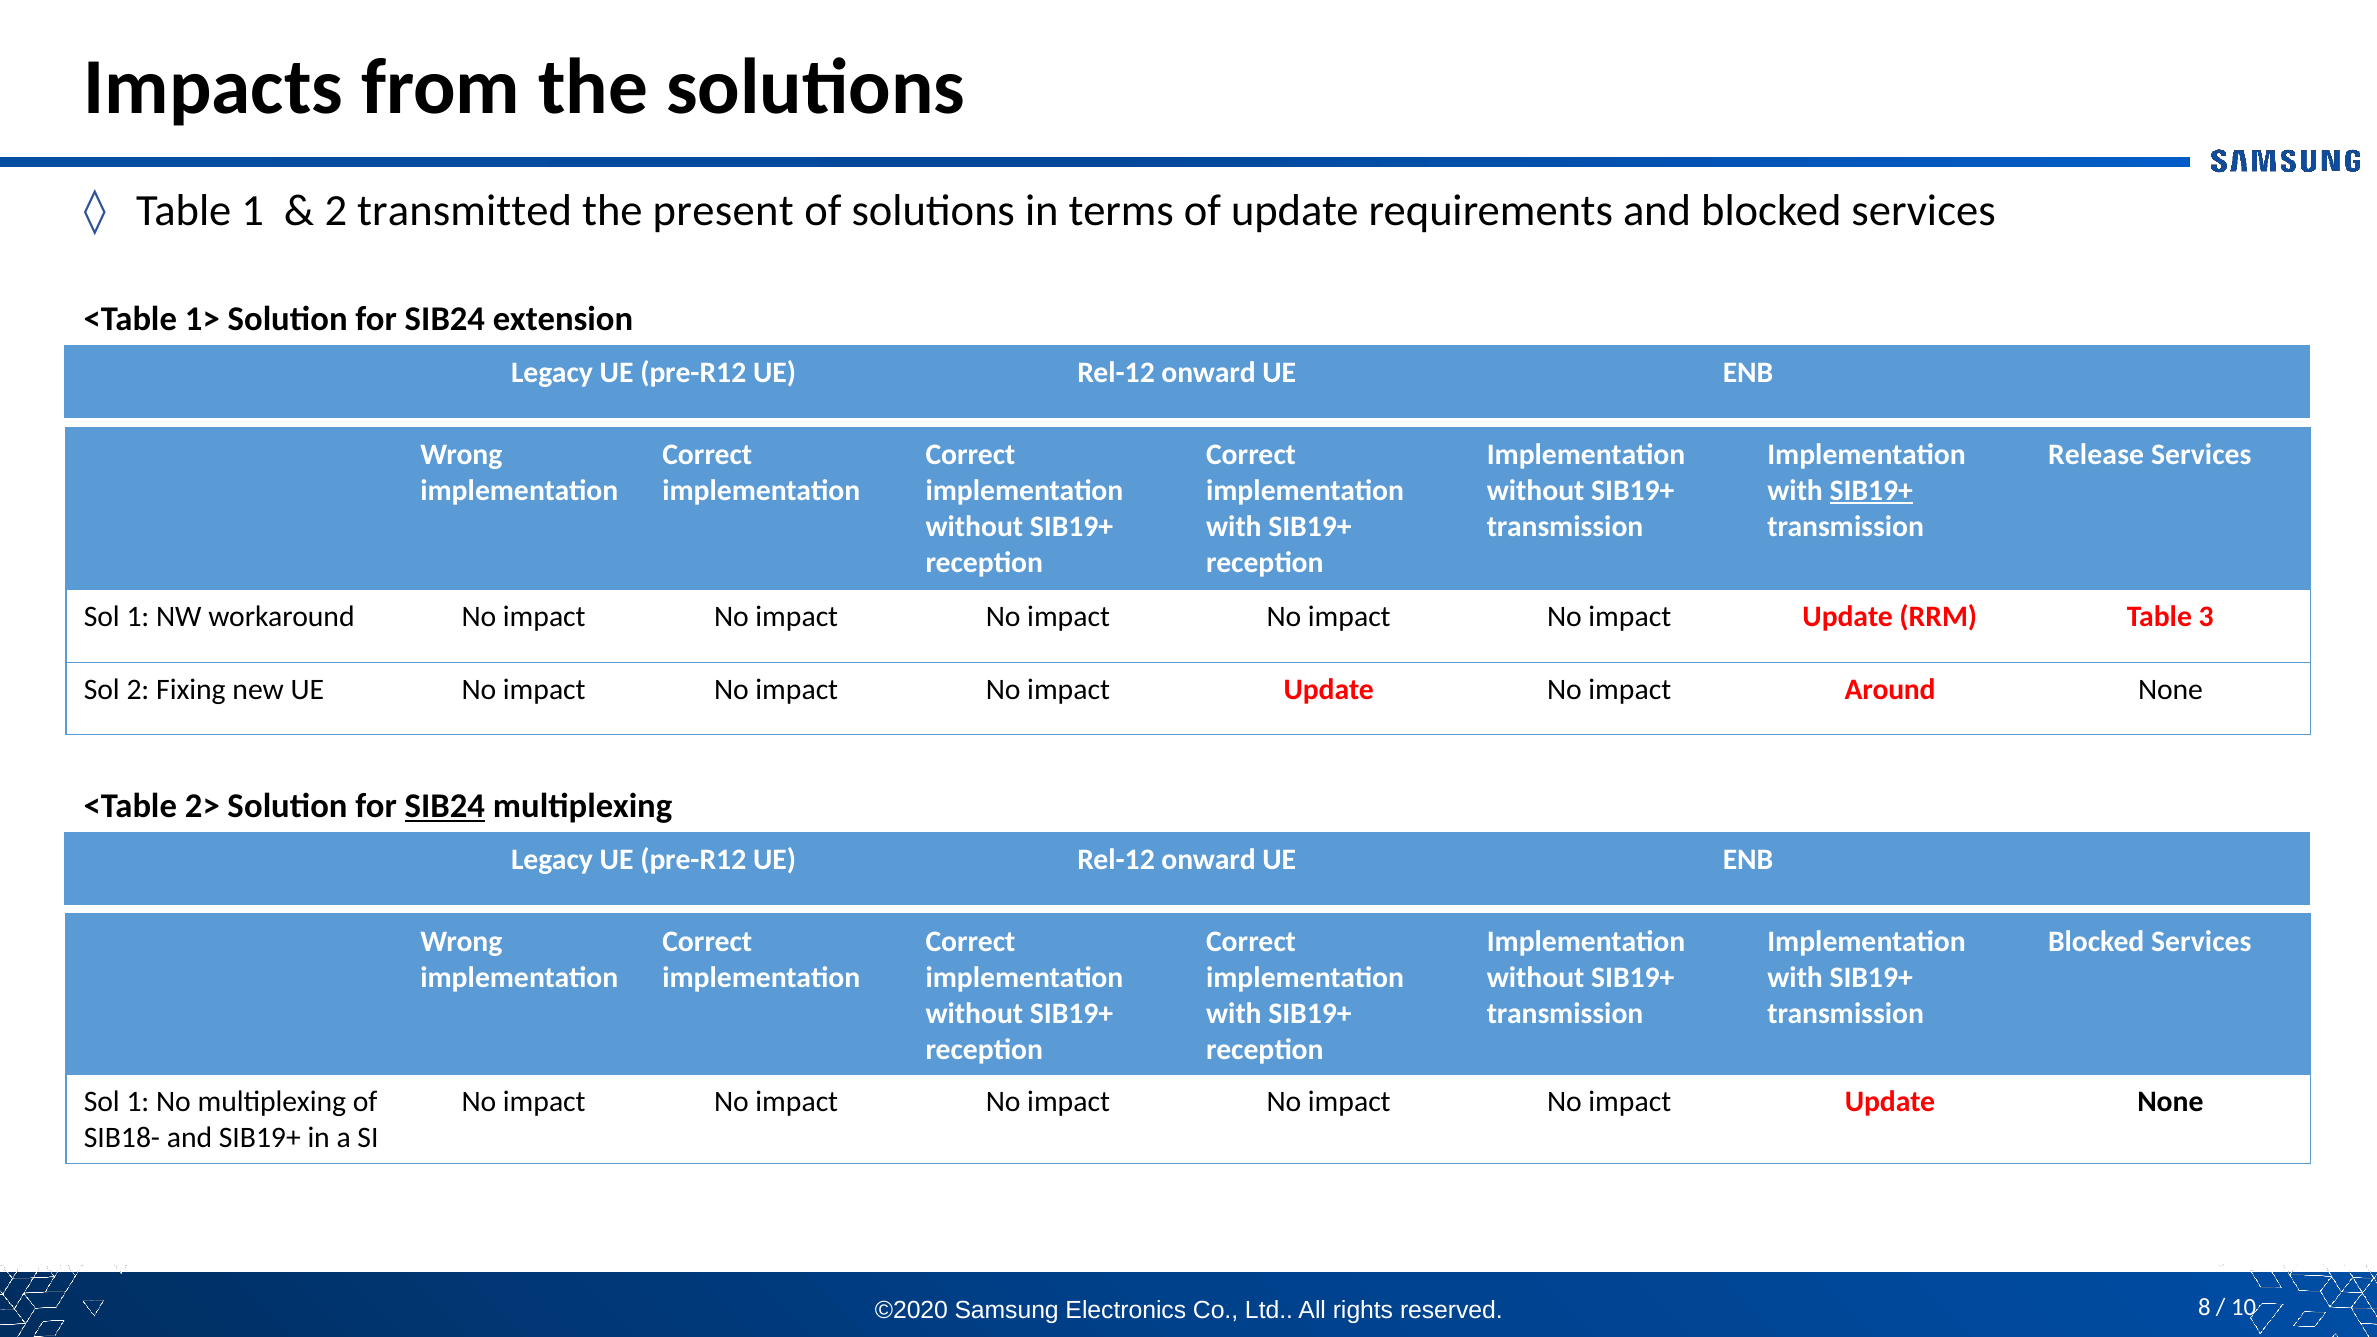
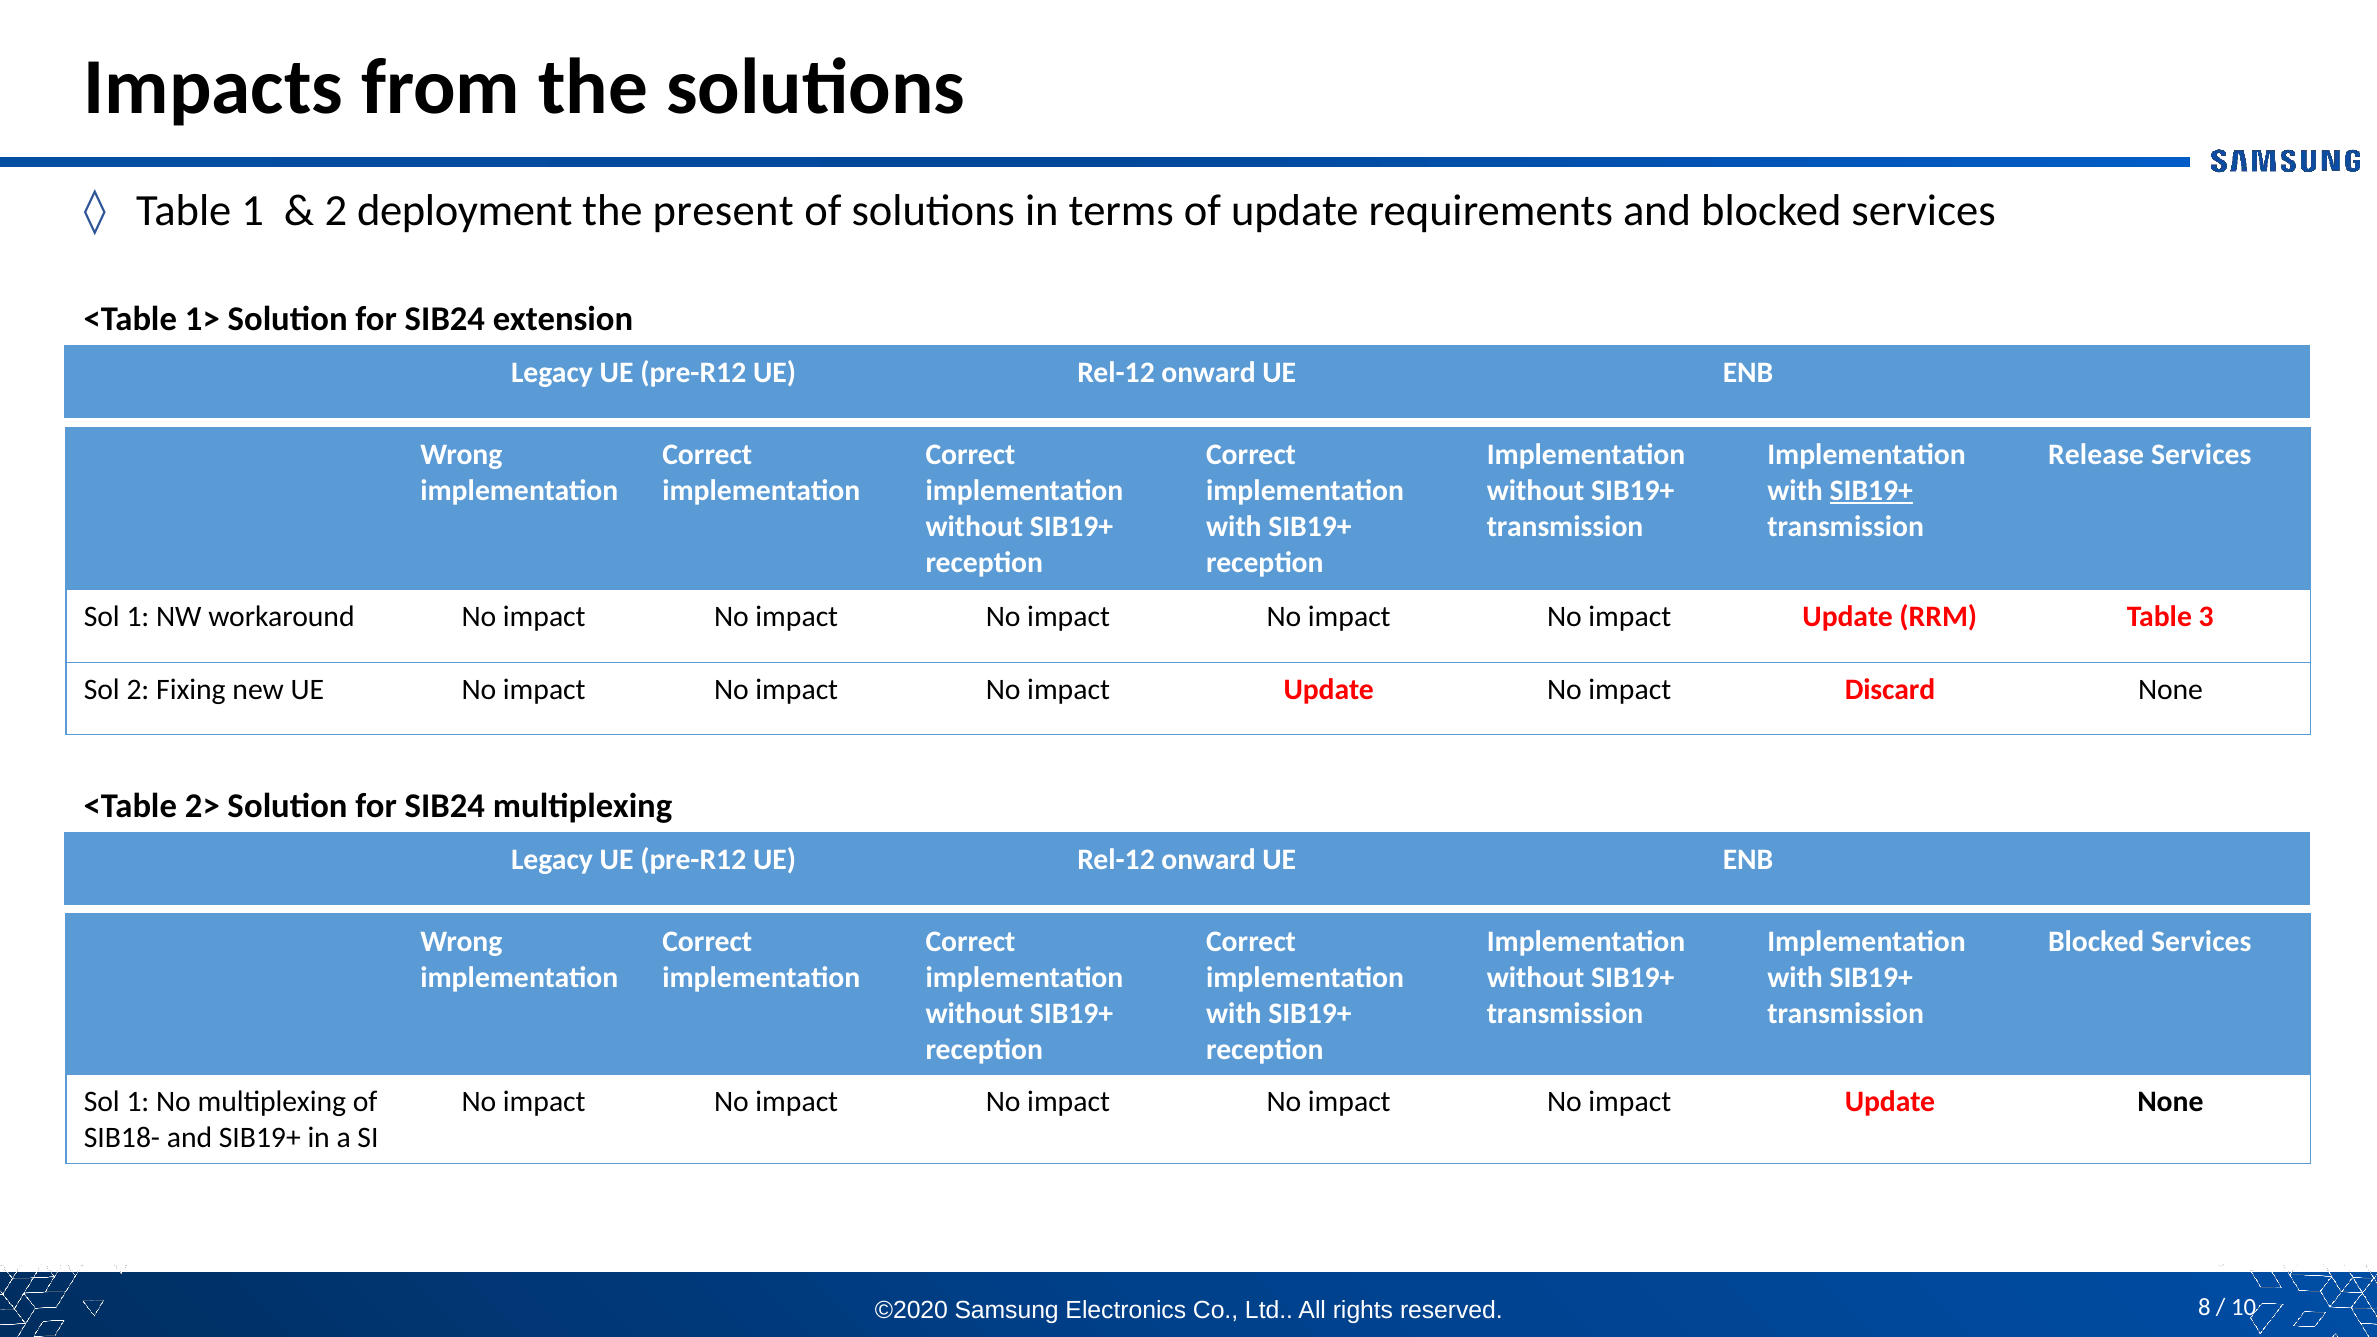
transmitted: transmitted -> deployment (465, 211)
Around: Around -> Discard (1890, 689)
SIB24 underline: present -> none (445, 806)
